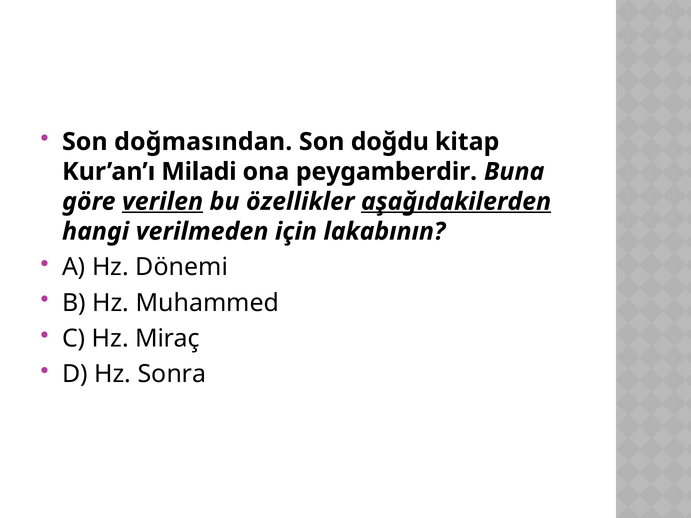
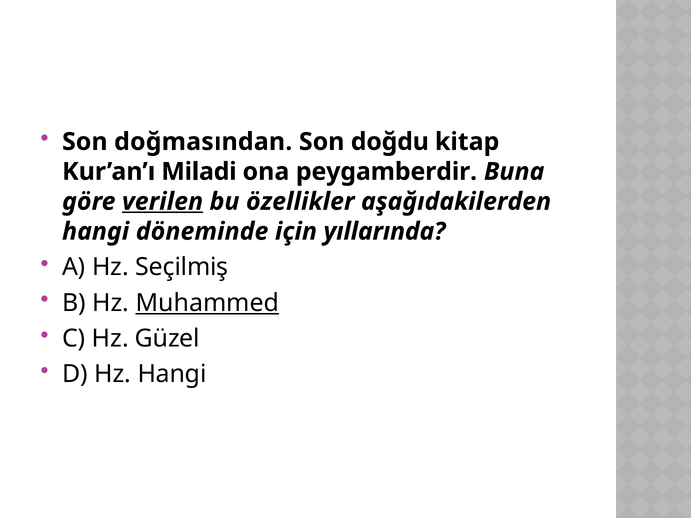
aşağıdakilerden underline: present -> none (456, 202)
verilmeden: verilmeden -> döneminde (202, 232)
lakabının: lakabının -> yıllarında (384, 232)
Dönemi: Dönemi -> Seçilmiş (182, 267)
Muhammed underline: none -> present (207, 303)
Miraç: Miraç -> Güzel (167, 339)
Hz Sonra: Sonra -> Hangi (172, 374)
